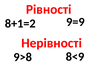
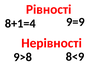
8+1=2: 8+1=2 -> 8+1=4 (20, 24)
